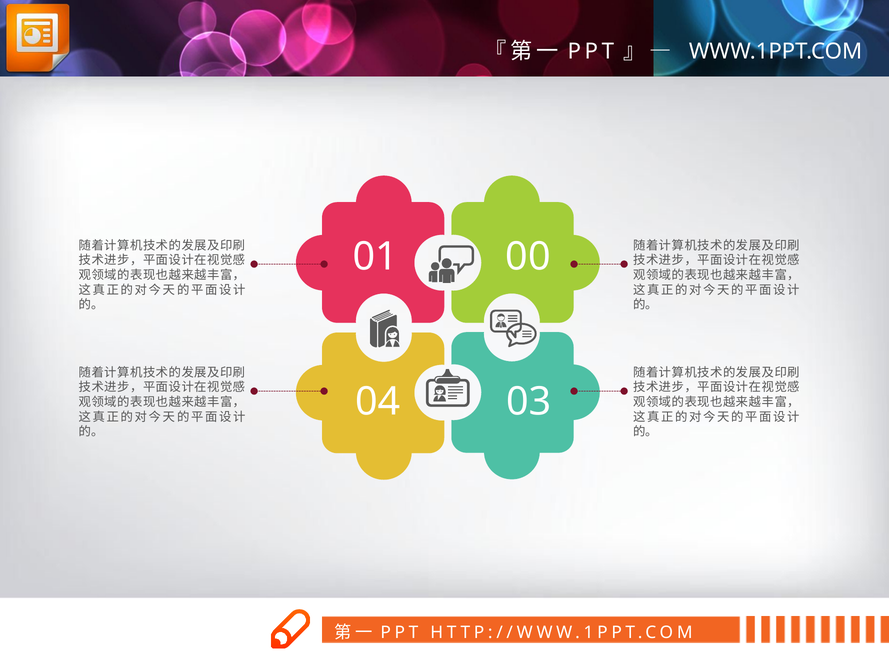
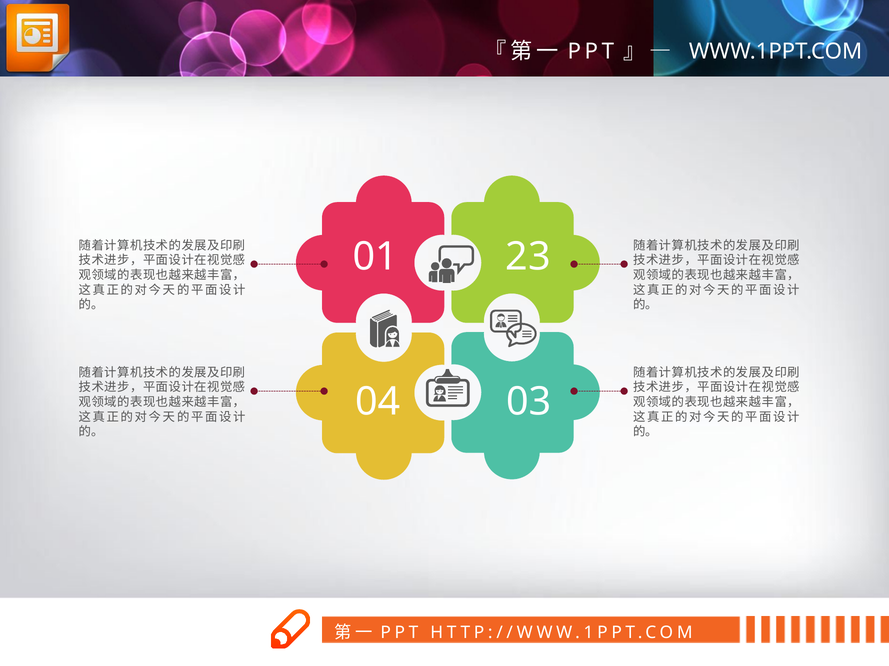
00: 00 -> 23 (528, 257)
